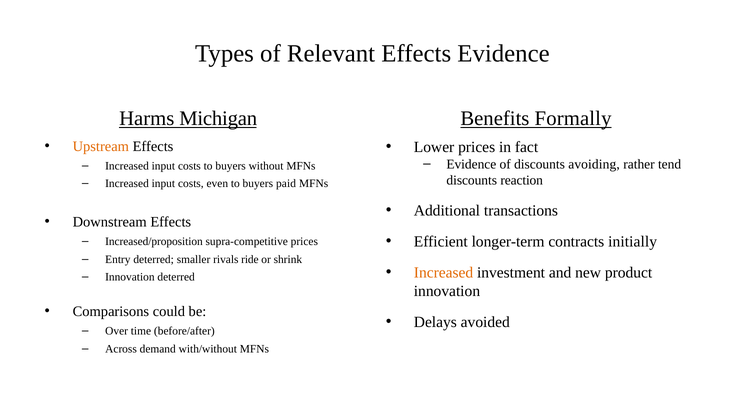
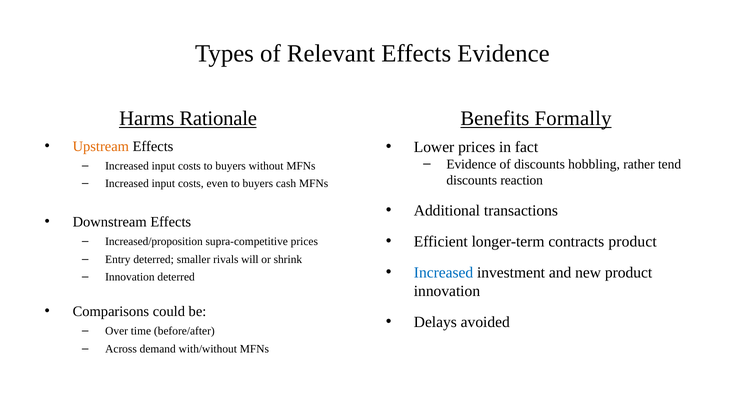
Michigan: Michigan -> Rationale (218, 118)
avoiding: avoiding -> hobbling (594, 164)
paid: paid -> cash (286, 184)
contracts initially: initially -> product (633, 241)
ride: ride -> will (250, 259)
Increased colour: orange -> blue (444, 272)
